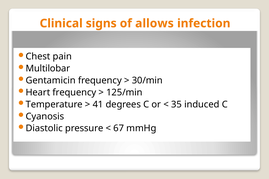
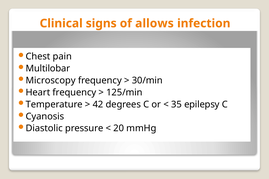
Gentamicin: Gentamicin -> Microscopy (51, 81)
41: 41 -> 42 (98, 105)
induced: induced -> epilepsy (202, 105)
67: 67 -> 20 (119, 129)
